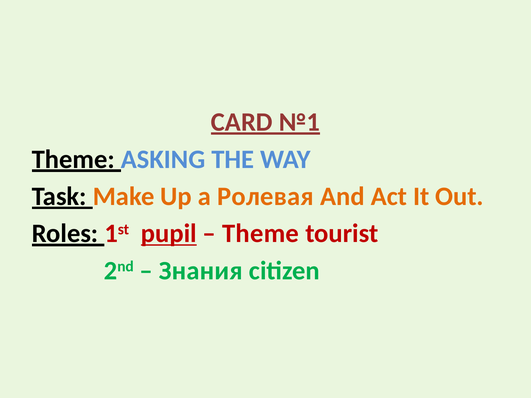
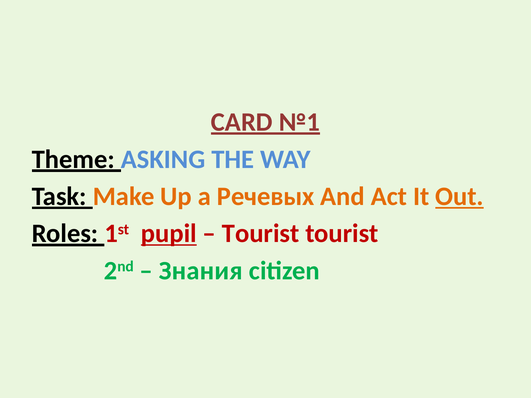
Pолевая: Pолевая -> Речевых (266, 197)
Out underline: none -> present (459, 197)
Theme: Theme -> Tourist (261, 234)
